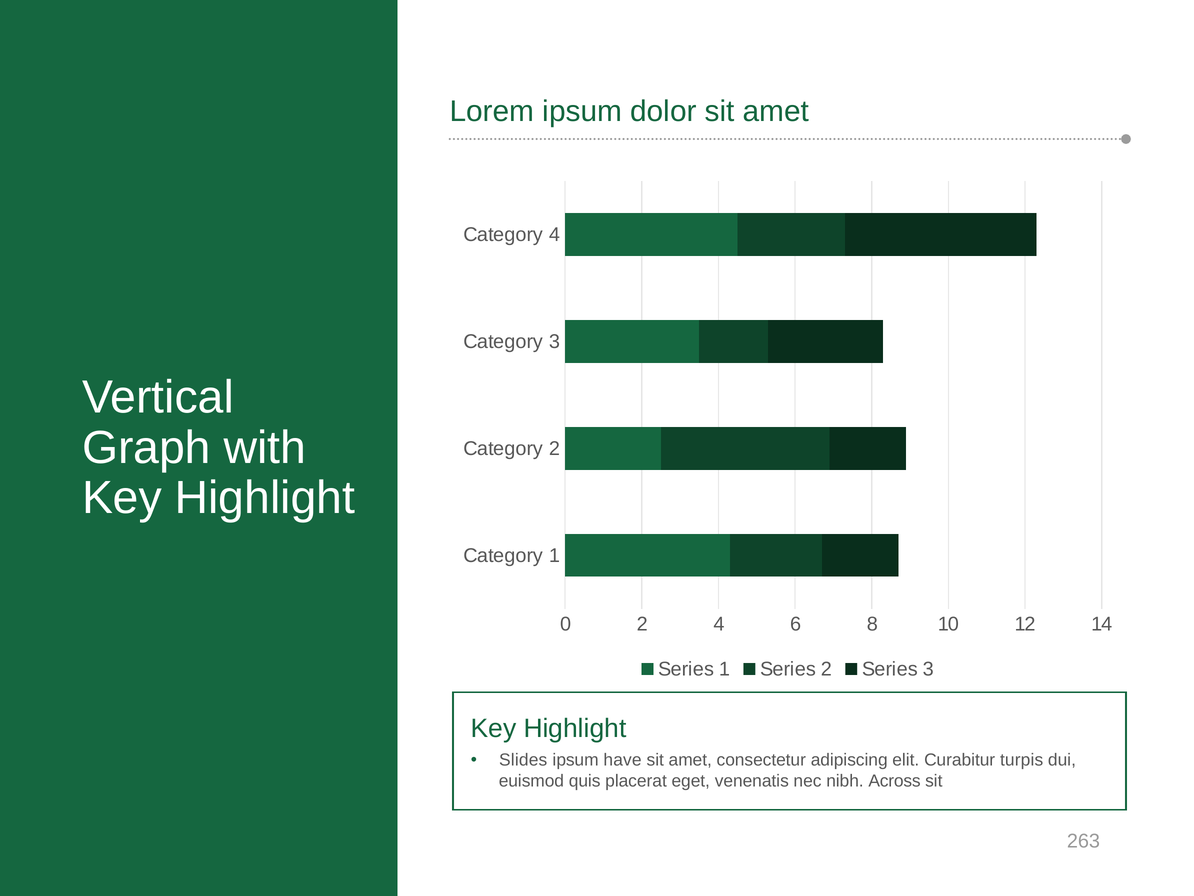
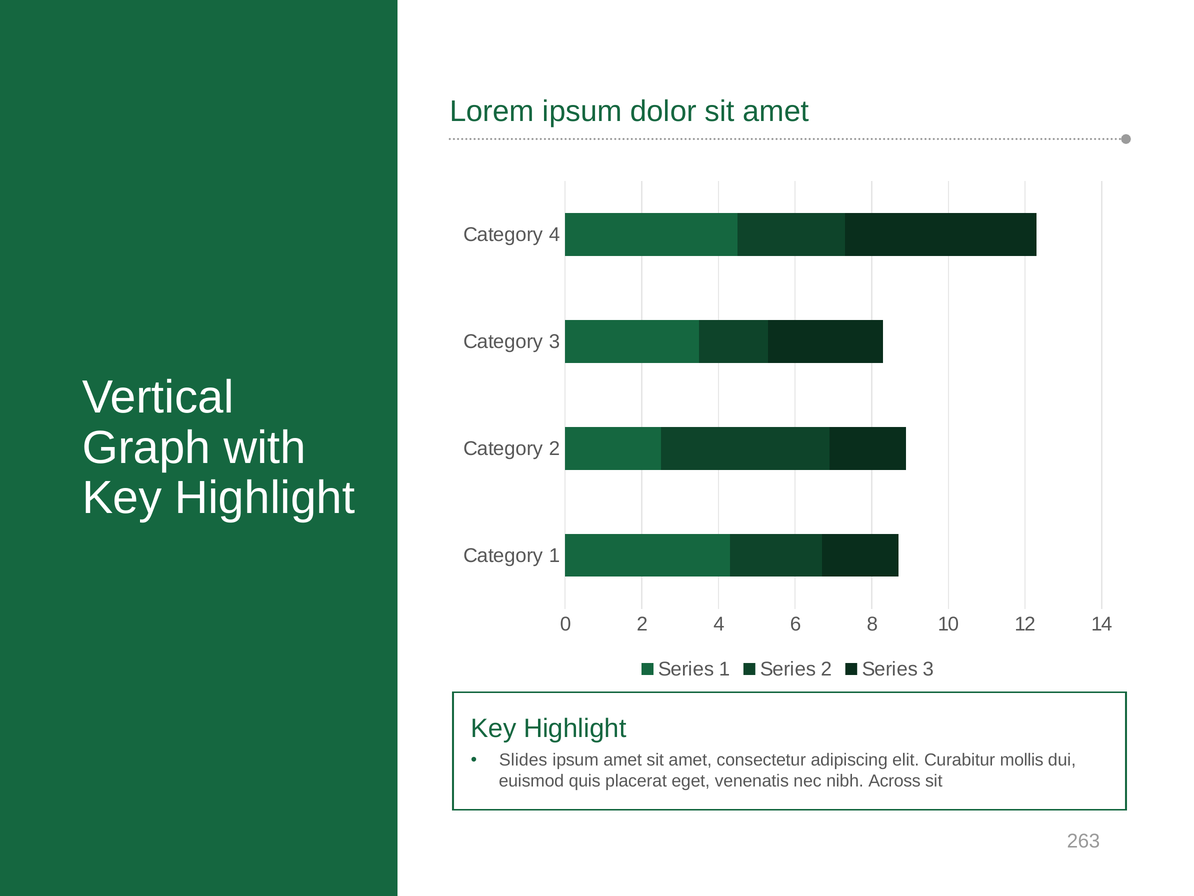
ipsum have: have -> amet (623, 760)
turpis: turpis -> mollis (1022, 760)
